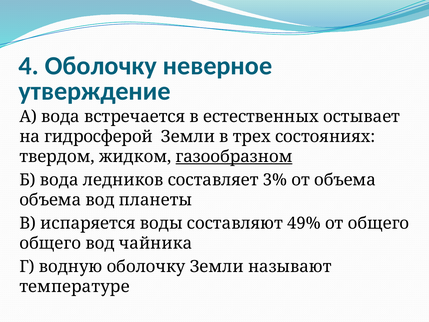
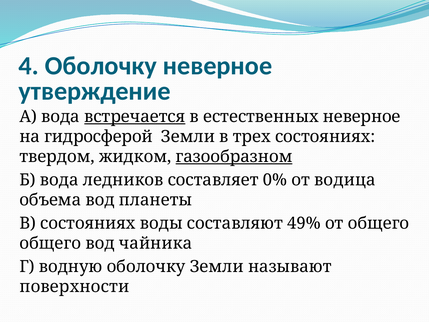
встречается underline: none -> present (135, 117)
естественных остывает: остывает -> неверное (362, 117)
3%: 3% -> 0% (275, 180)
от объема: объема -> водица (345, 180)
В испаряется: испаряется -> состояниях (88, 223)
температуре: температуре -> поверхности (74, 287)
